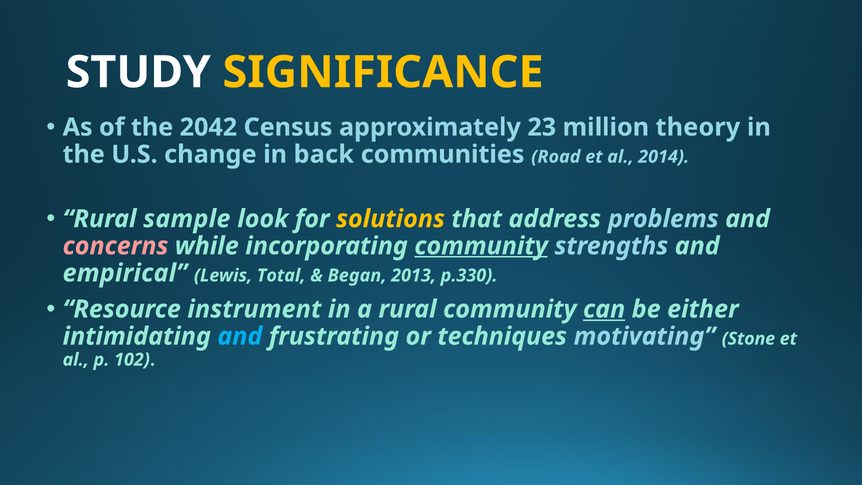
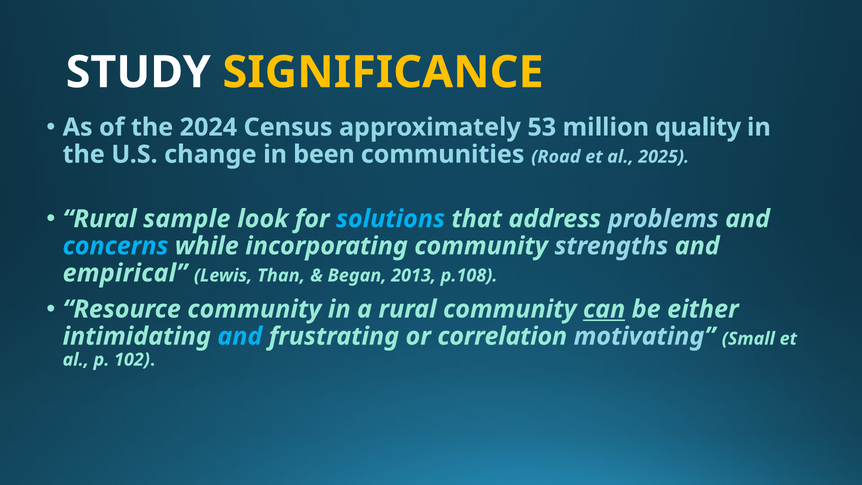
2042: 2042 -> 2024 (208, 127)
23: 23 -> 53 (542, 127)
theory: theory -> quality (698, 127)
back: back -> been (324, 154)
2014: 2014 -> 2025 (664, 157)
solutions colour: yellow -> light blue (391, 219)
concerns colour: pink -> light blue (116, 246)
community underline: present -> none (481, 246)
Total: Total -> Than (281, 275)
p.330: p.330 -> p.108 (469, 275)
Resource instrument: instrument -> community (254, 309)
techniques: techniques -> correlation (502, 336)
Stone: Stone -> Small (748, 339)
